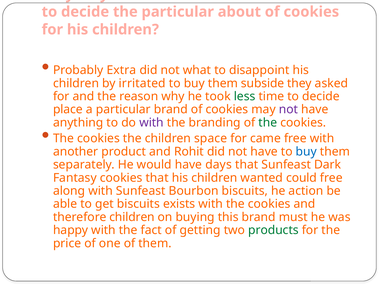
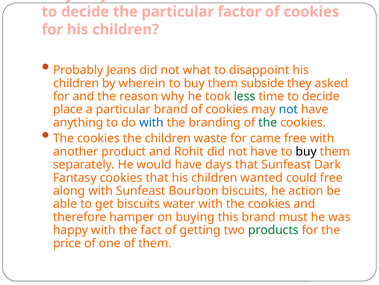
about: about -> factor (239, 12)
Extra: Extra -> Jeans (121, 70)
irritated: irritated -> wherein (142, 83)
not colour: purple -> blue (288, 109)
with colour: purple -> blue (151, 122)
space: space -> waste (211, 138)
buy colour: blue -> black (306, 151)
exists: exists -> water (179, 203)
therefore children: children -> hamper (132, 217)
